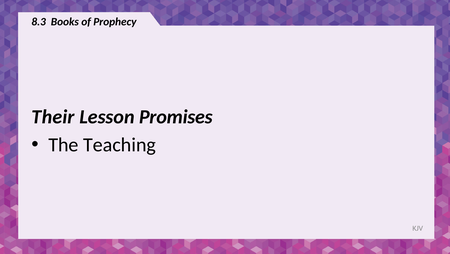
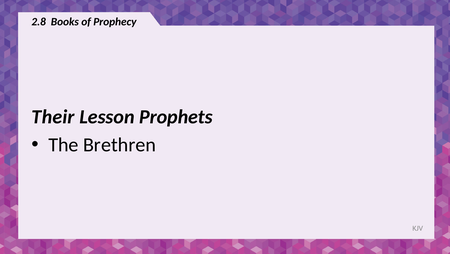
8.3: 8.3 -> 2.8 (39, 22)
Promises: Promises -> Prophets (176, 117)
Teaching: Teaching -> Brethren (119, 145)
